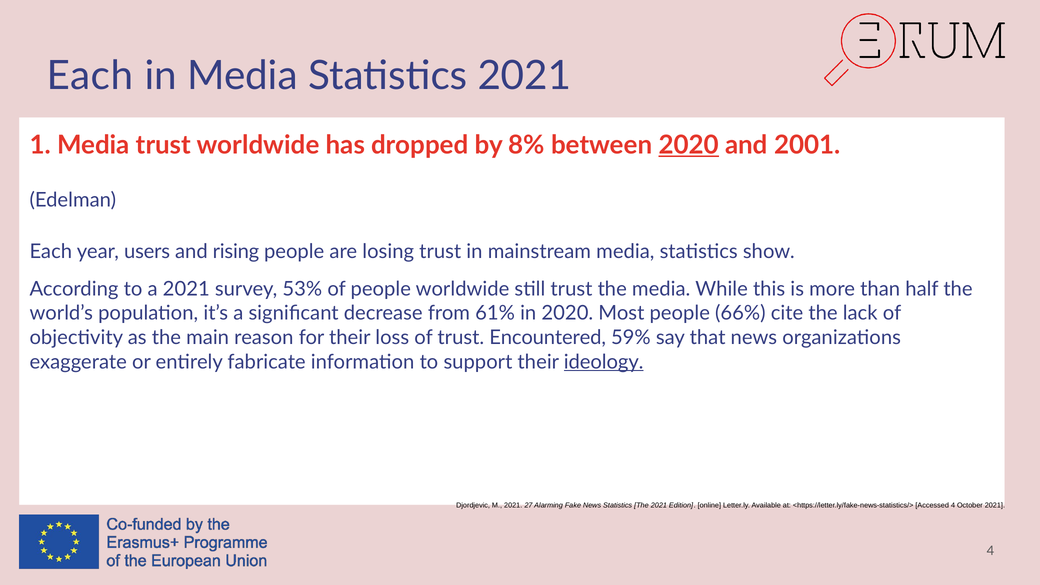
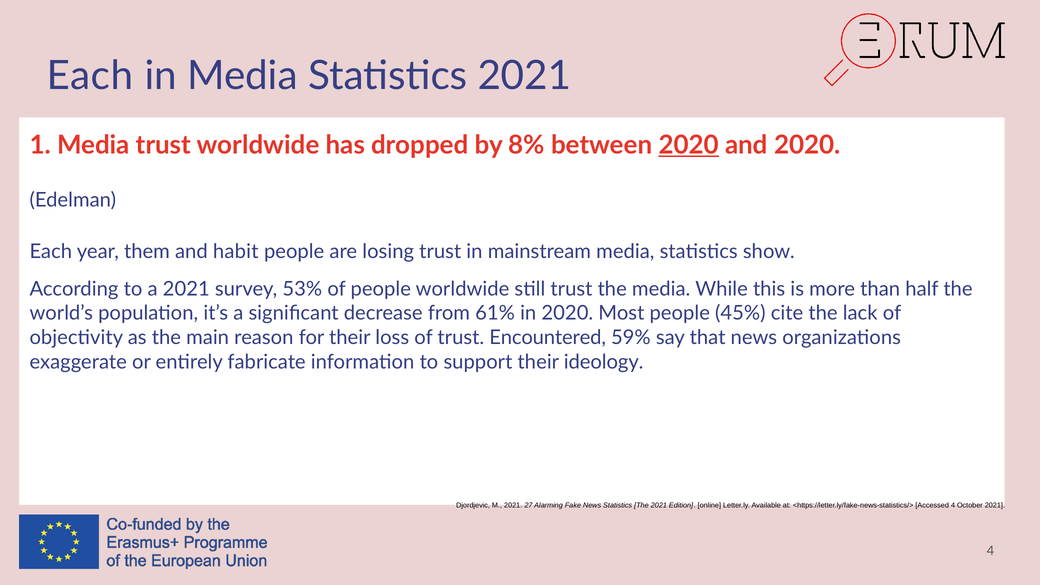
and 2001: 2001 -> 2020 (807, 145)
users: users -> them (147, 252)
rising: rising -> habit (236, 252)
66%: 66% -> 45% (740, 313)
ideology underline: present -> none (604, 362)
